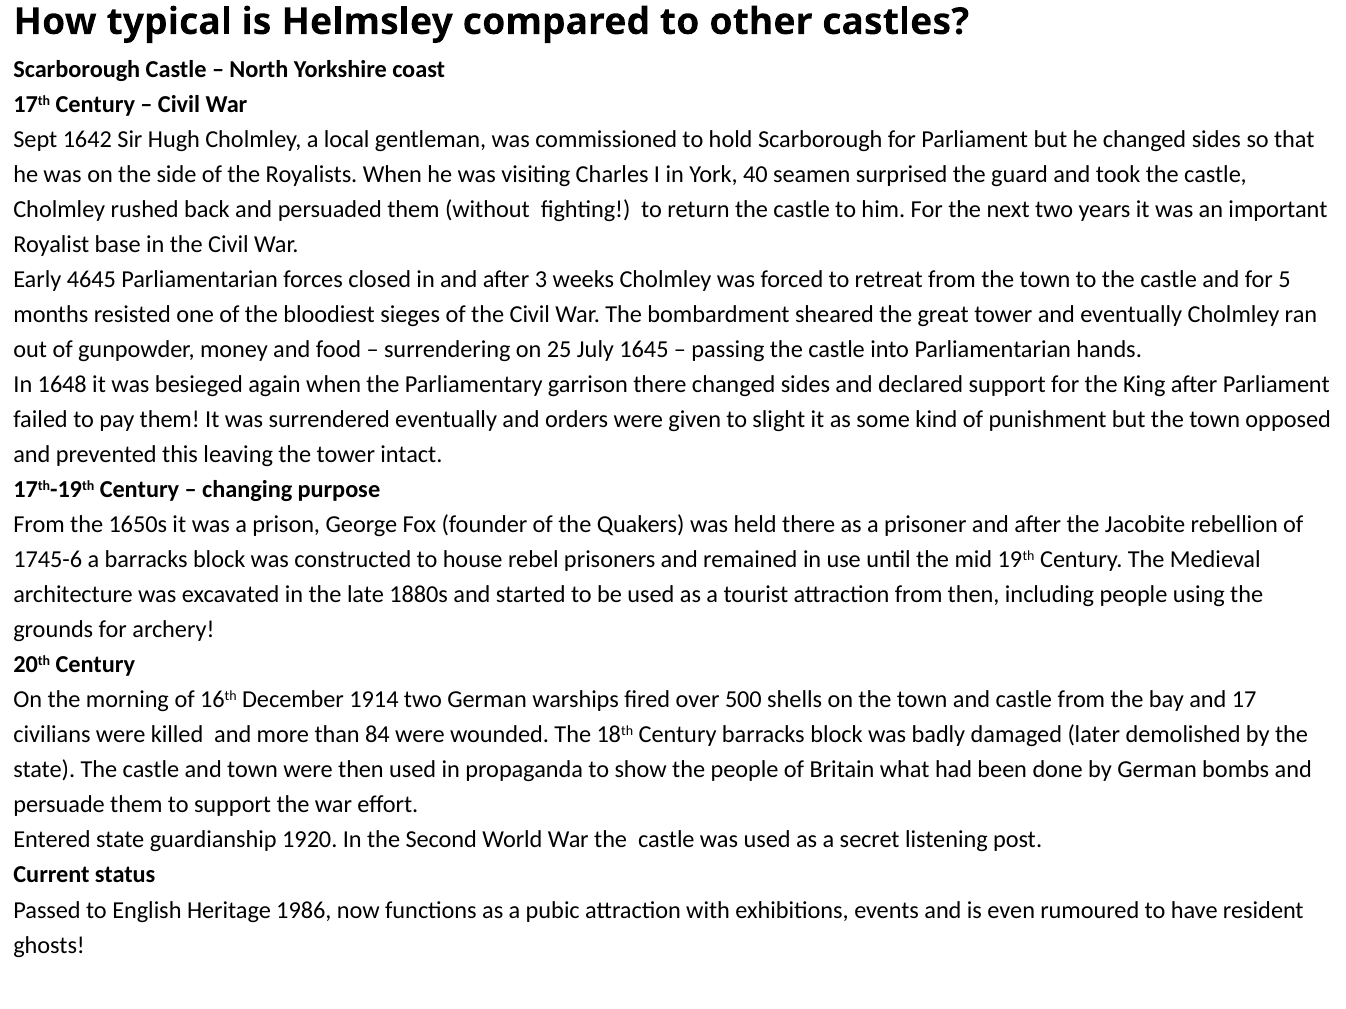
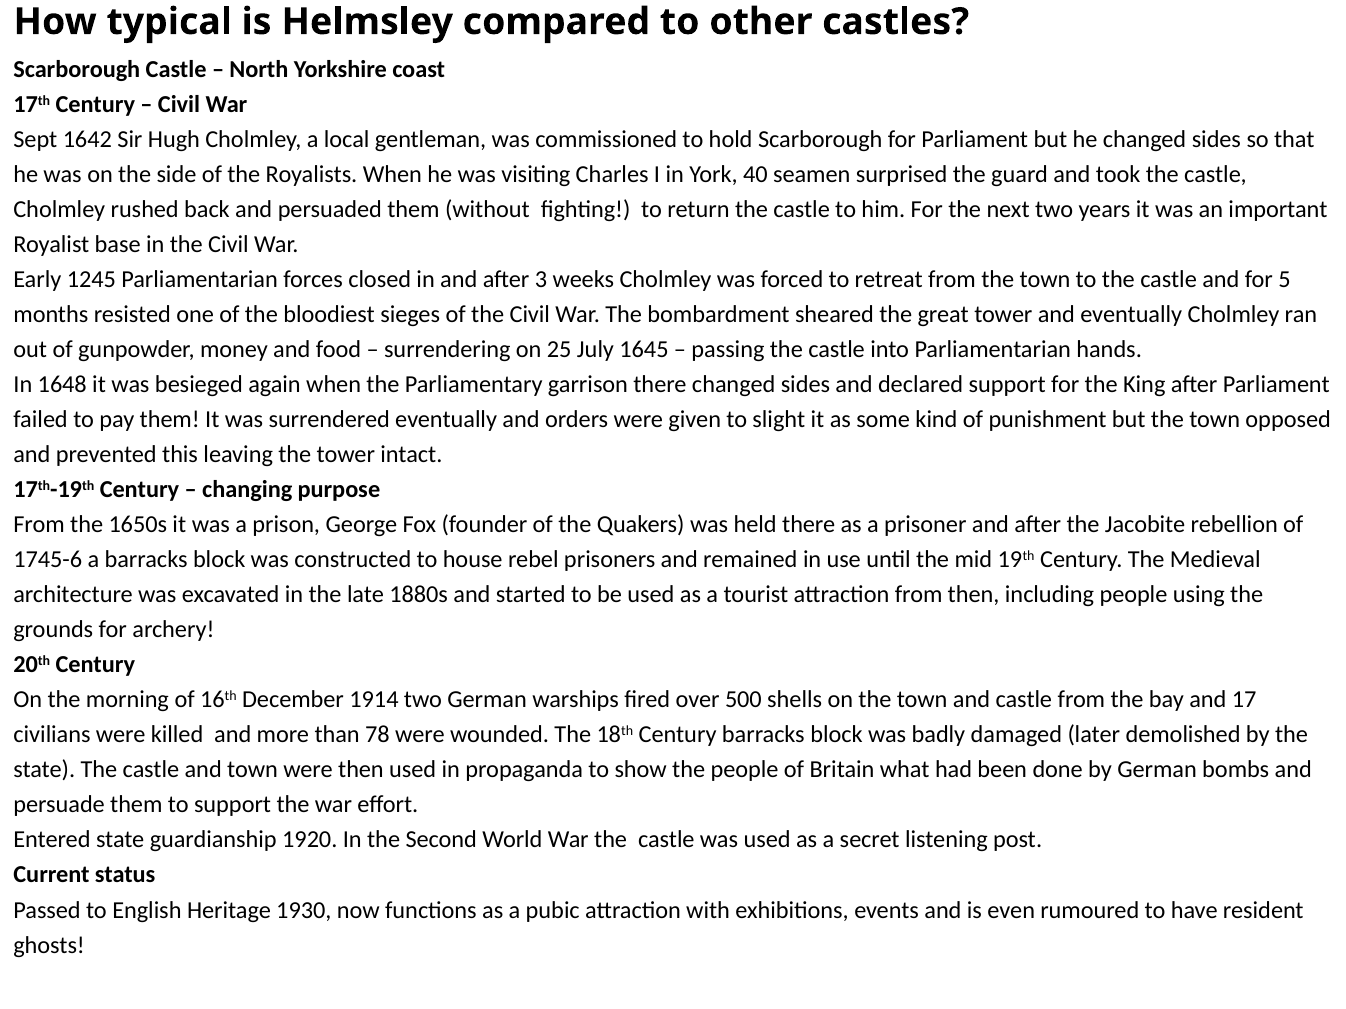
4645: 4645 -> 1245 (91, 280)
84: 84 -> 78 (377, 735)
1986: 1986 -> 1930 (304, 910)
